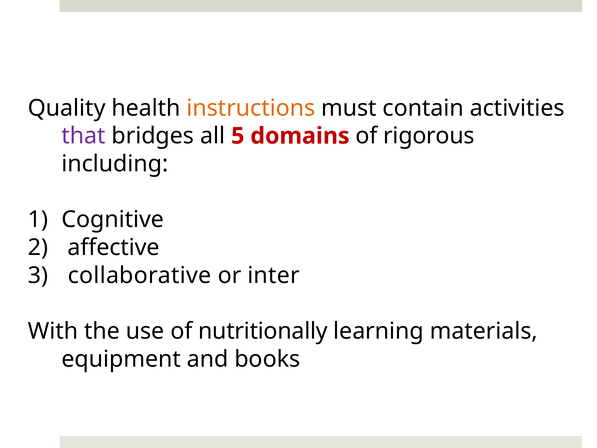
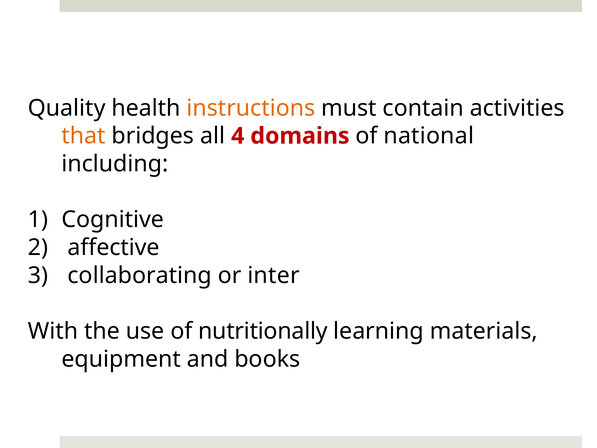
that colour: purple -> orange (84, 136)
5: 5 -> 4 (238, 136)
rigorous: rigorous -> national (429, 136)
collaborative: collaborative -> collaborating (140, 275)
